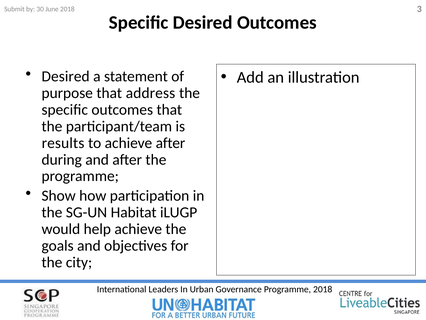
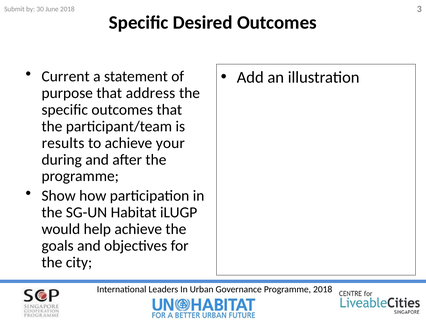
Desired: Desired -> Current (66, 76)
achieve after: after -> your (170, 143)
